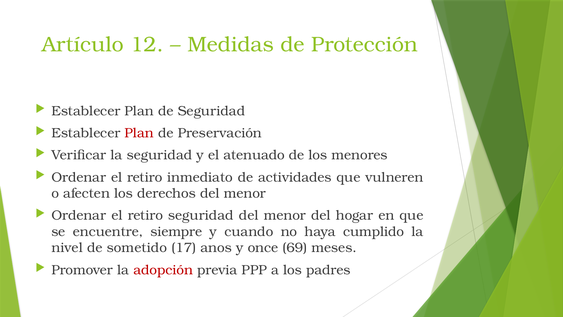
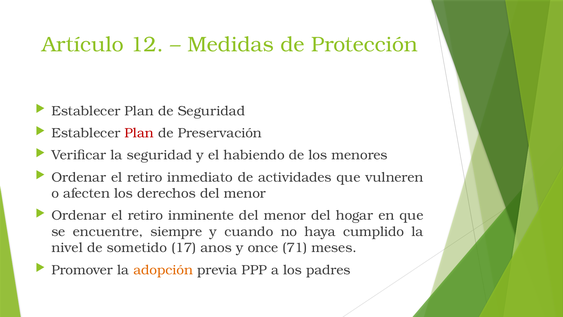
atenuado: atenuado -> habiendo (254, 155)
retiro seguridad: seguridad -> inminente (201, 215)
69: 69 -> 71 (295, 248)
adopción colour: red -> orange (163, 270)
